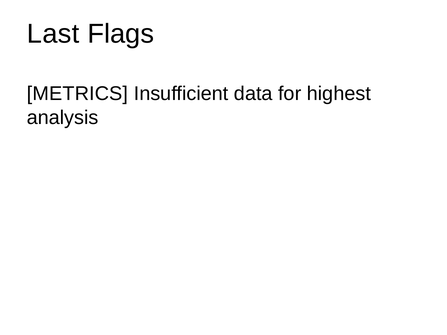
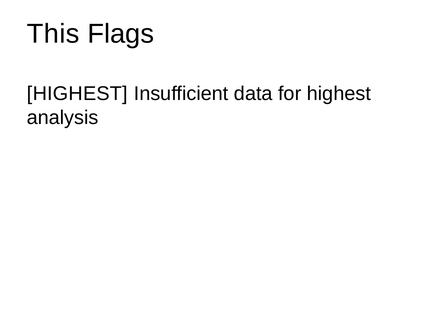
Last: Last -> This (53, 34)
METRICS: METRICS -> HIGHEST (77, 94)
